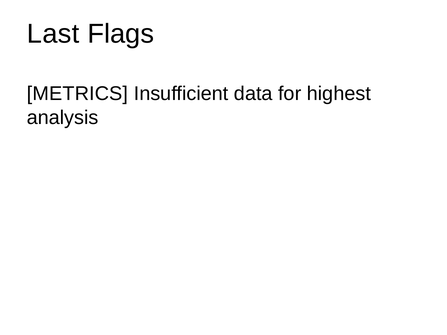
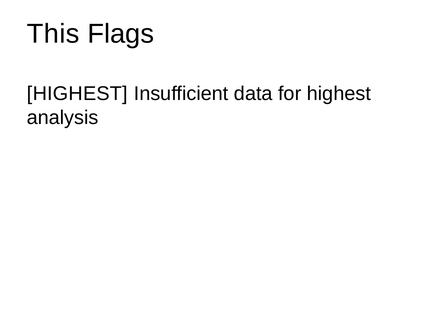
Last: Last -> This (53, 34)
METRICS: METRICS -> HIGHEST (77, 94)
